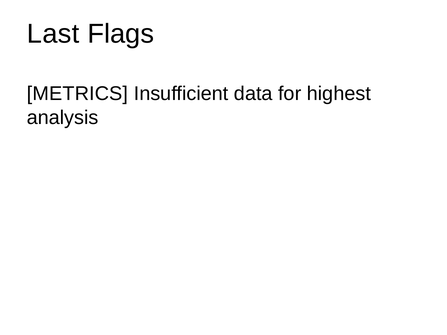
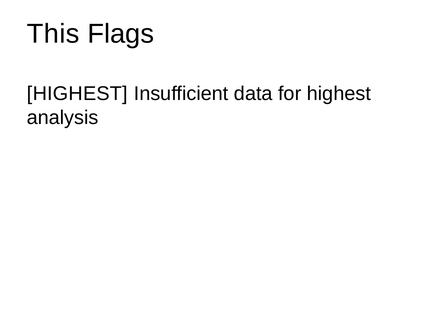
Last: Last -> This (53, 34)
METRICS: METRICS -> HIGHEST (77, 94)
